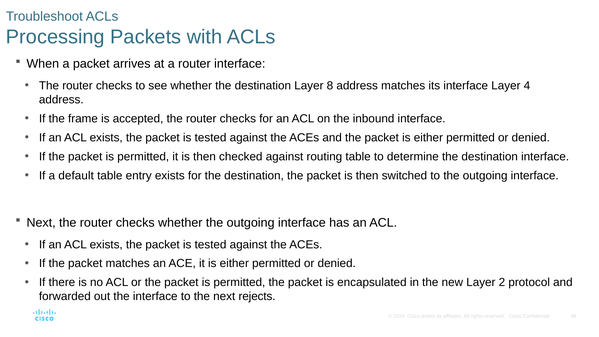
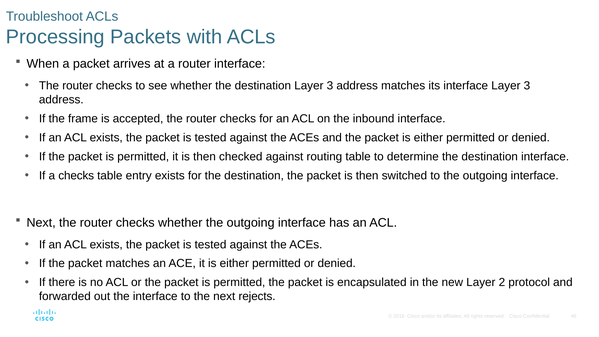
destination Layer 8: 8 -> 3 (330, 86)
interface Layer 4: 4 -> 3 (527, 86)
a default: default -> checks (76, 176)
